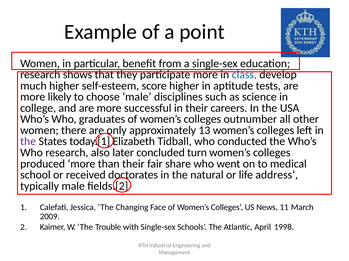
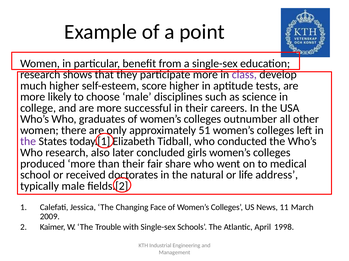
class colour: blue -> purple (244, 75)
13: 13 -> 51 (204, 131)
turn: turn -> girls (197, 153)
